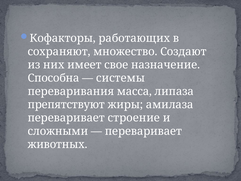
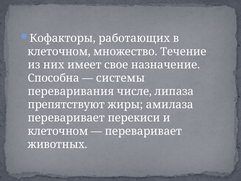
сохраняют: сохраняют -> клеточном (59, 52)
Создают: Создают -> Течение (183, 52)
масса: масса -> числе (134, 91)
строение: строение -> перекиси (134, 118)
сложными: сложными -> клеточном (58, 131)
